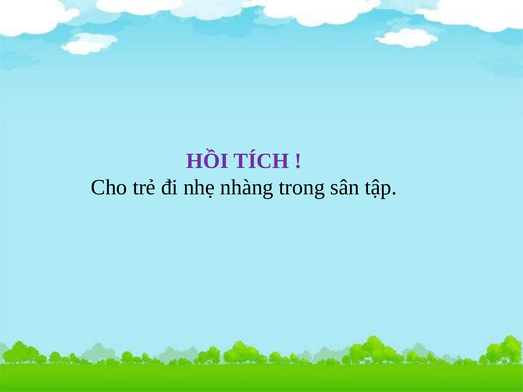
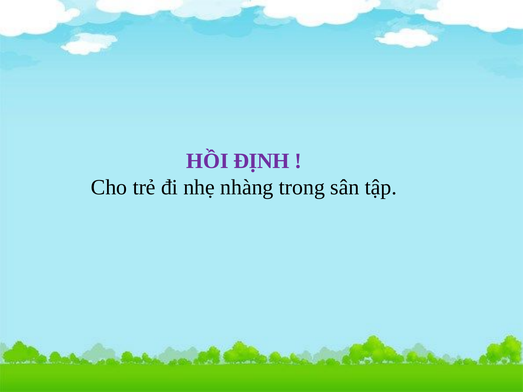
TÍCH: TÍCH -> ĐỊNH (261, 161)
